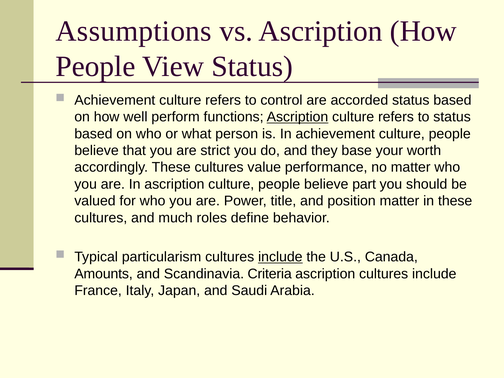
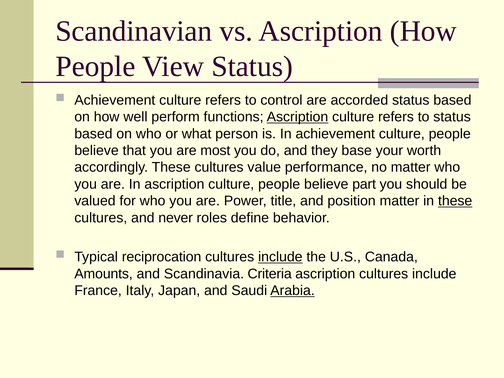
Assumptions: Assumptions -> Scandinavian (134, 31)
strict: strict -> most (215, 151)
these underline: none -> present (455, 201)
much: much -> never (176, 218)
particularism: particularism -> reciprocation (162, 257)
Arabia underline: none -> present (293, 291)
